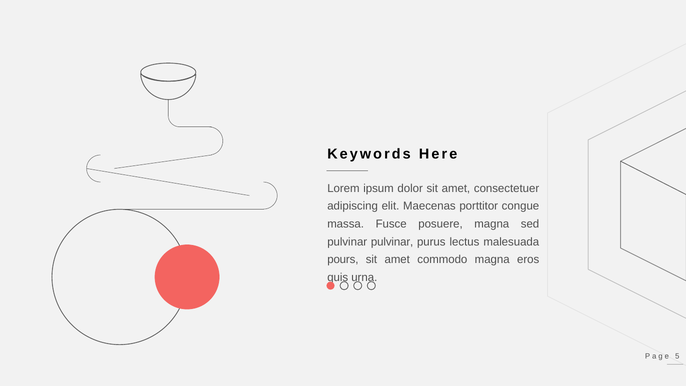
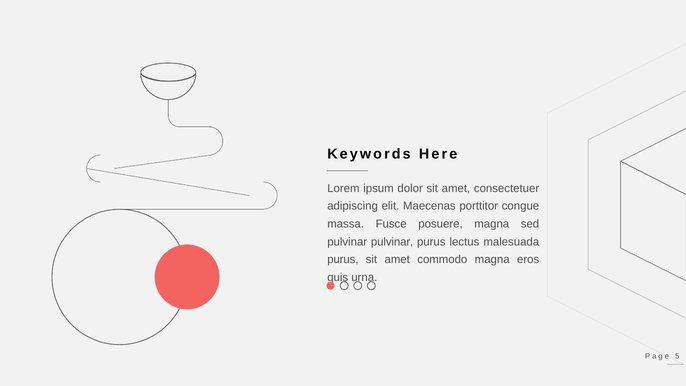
pours: pours -> purus (343, 260)
